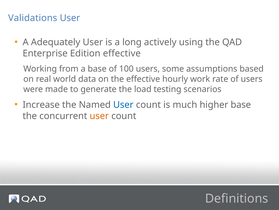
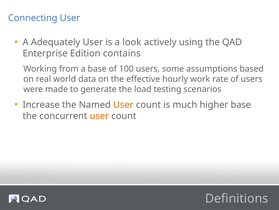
Validations: Validations -> Connecting (33, 18)
long: long -> look (132, 42)
Edition effective: effective -> contains (122, 53)
User colour: blue -> orange (123, 104)
